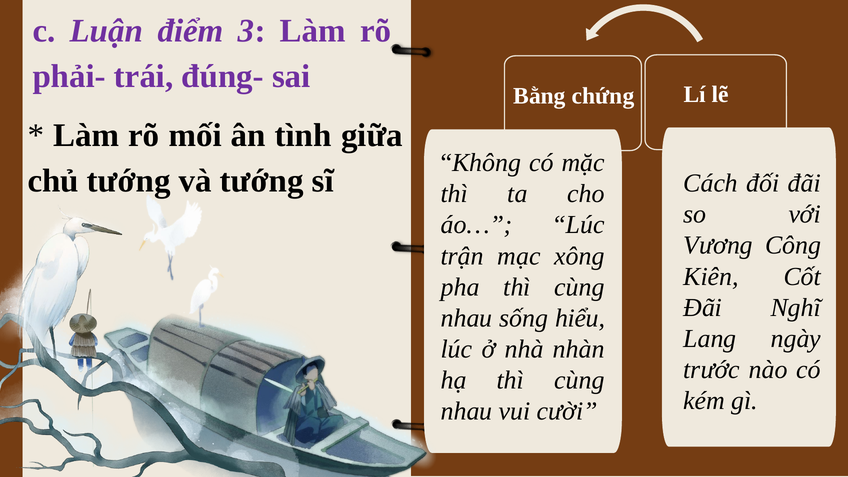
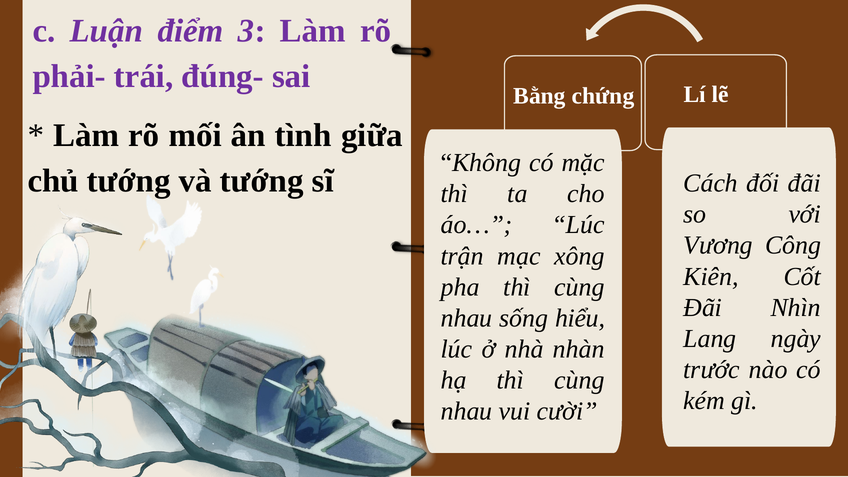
Nghĩ: Nghĩ -> Nhìn (796, 308)
